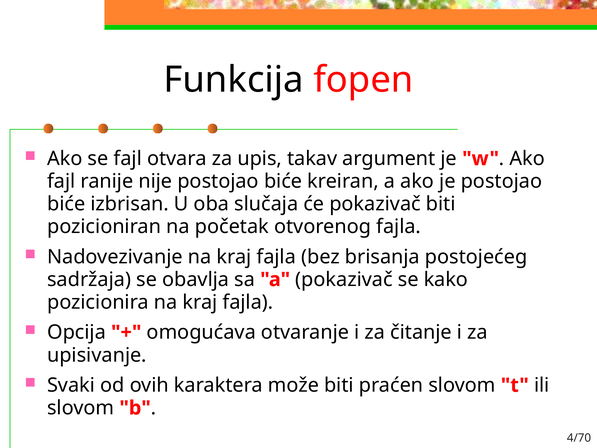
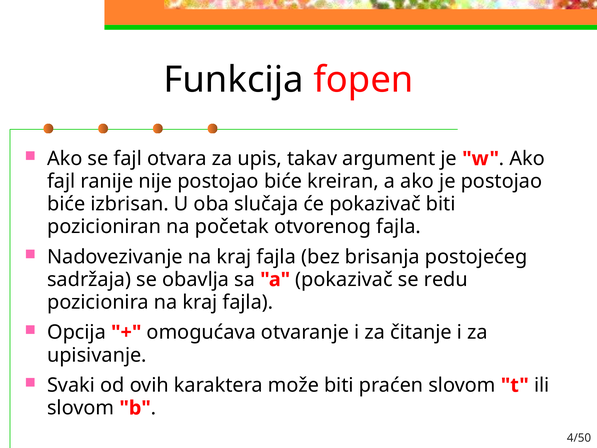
kako: kako -> redu (446, 279)
4/70: 4/70 -> 4/50 (579, 438)
